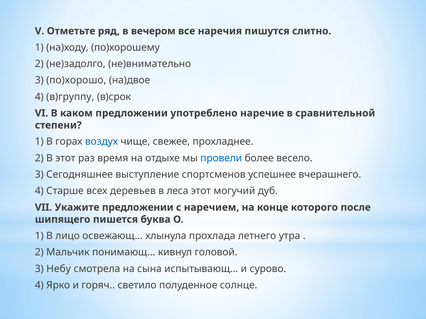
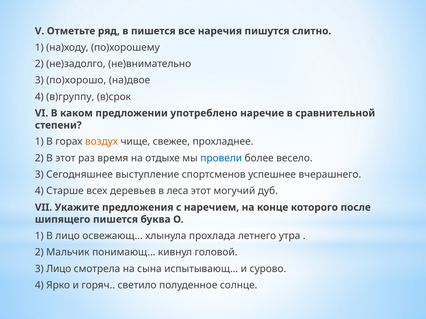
в вечером: вечером -> пишется (153, 31)
воздух colour: blue -> orange (102, 142)
Укажите предложении: предложении -> предложения (138, 208)
3 Небу: Небу -> Лицо (59, 269)
